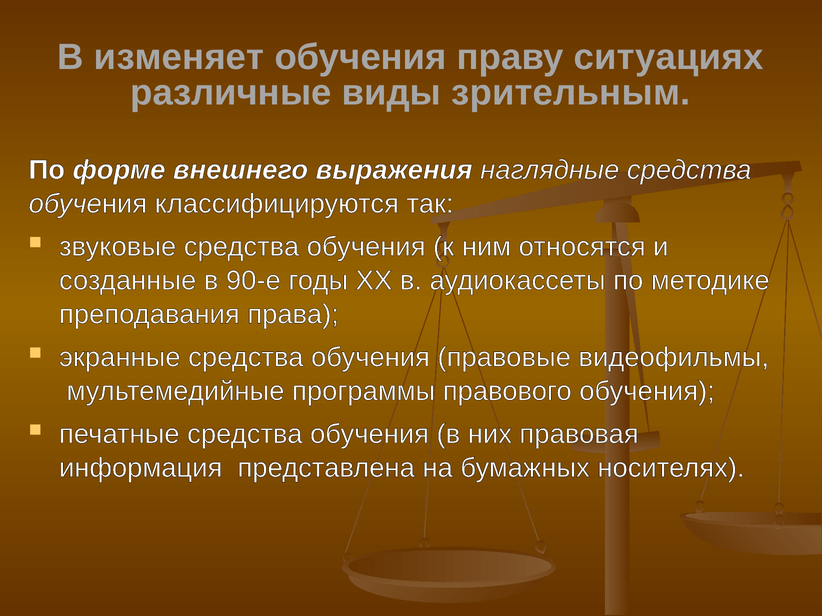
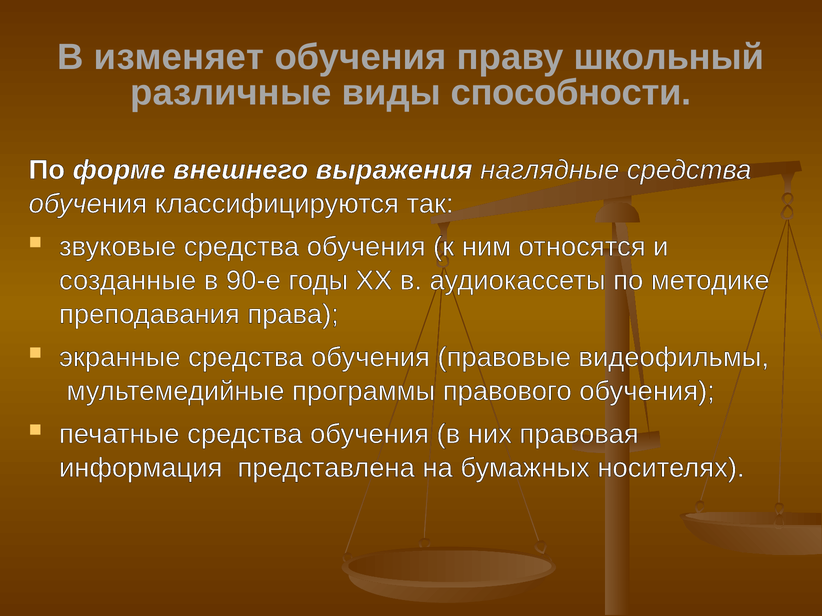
ситуациях: ситуациях -> школьный (669, 57)
зрительным: зрительным -> способности (571, 93)
